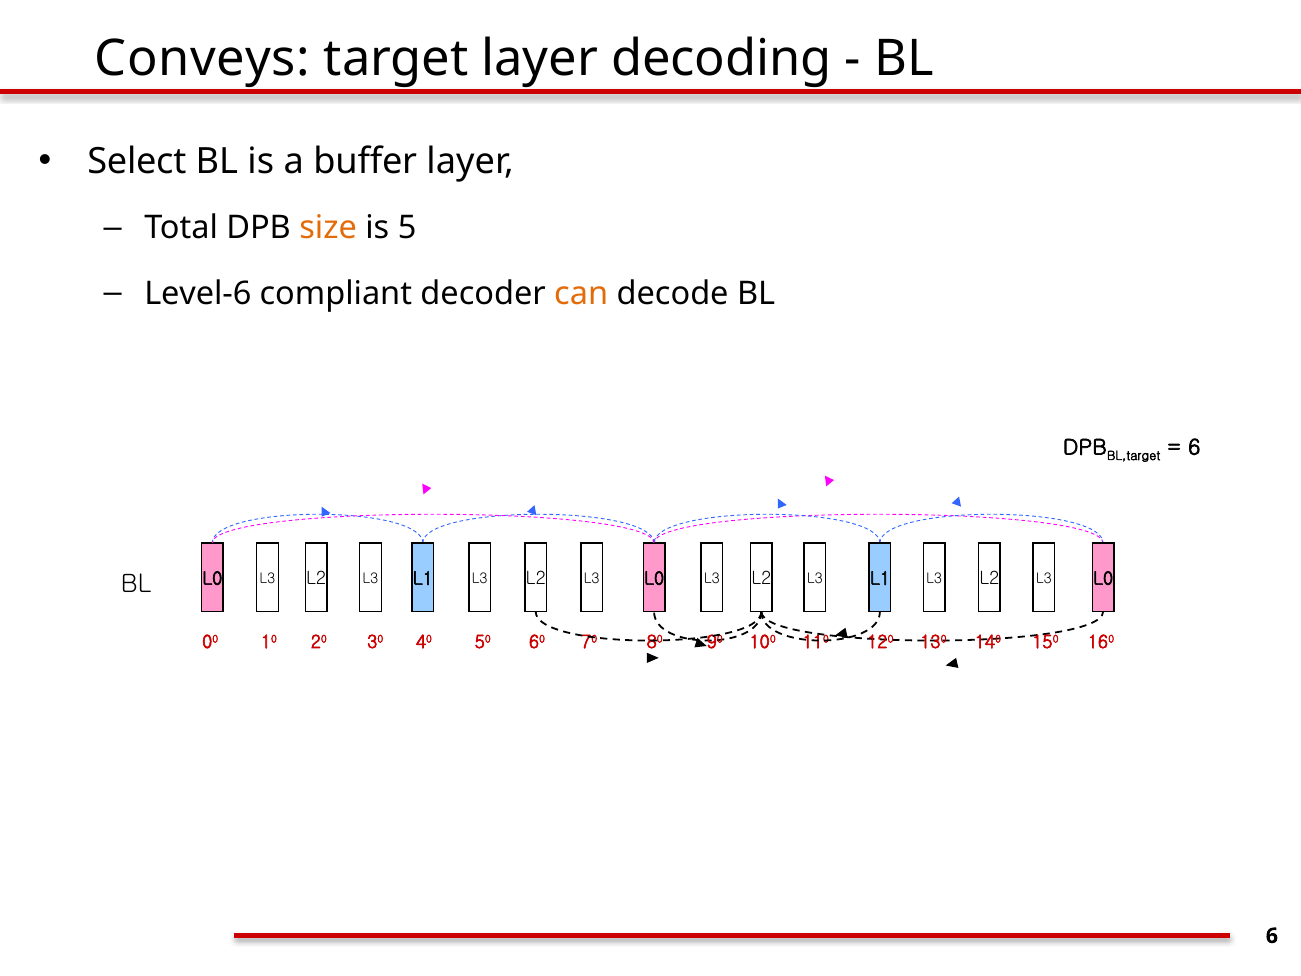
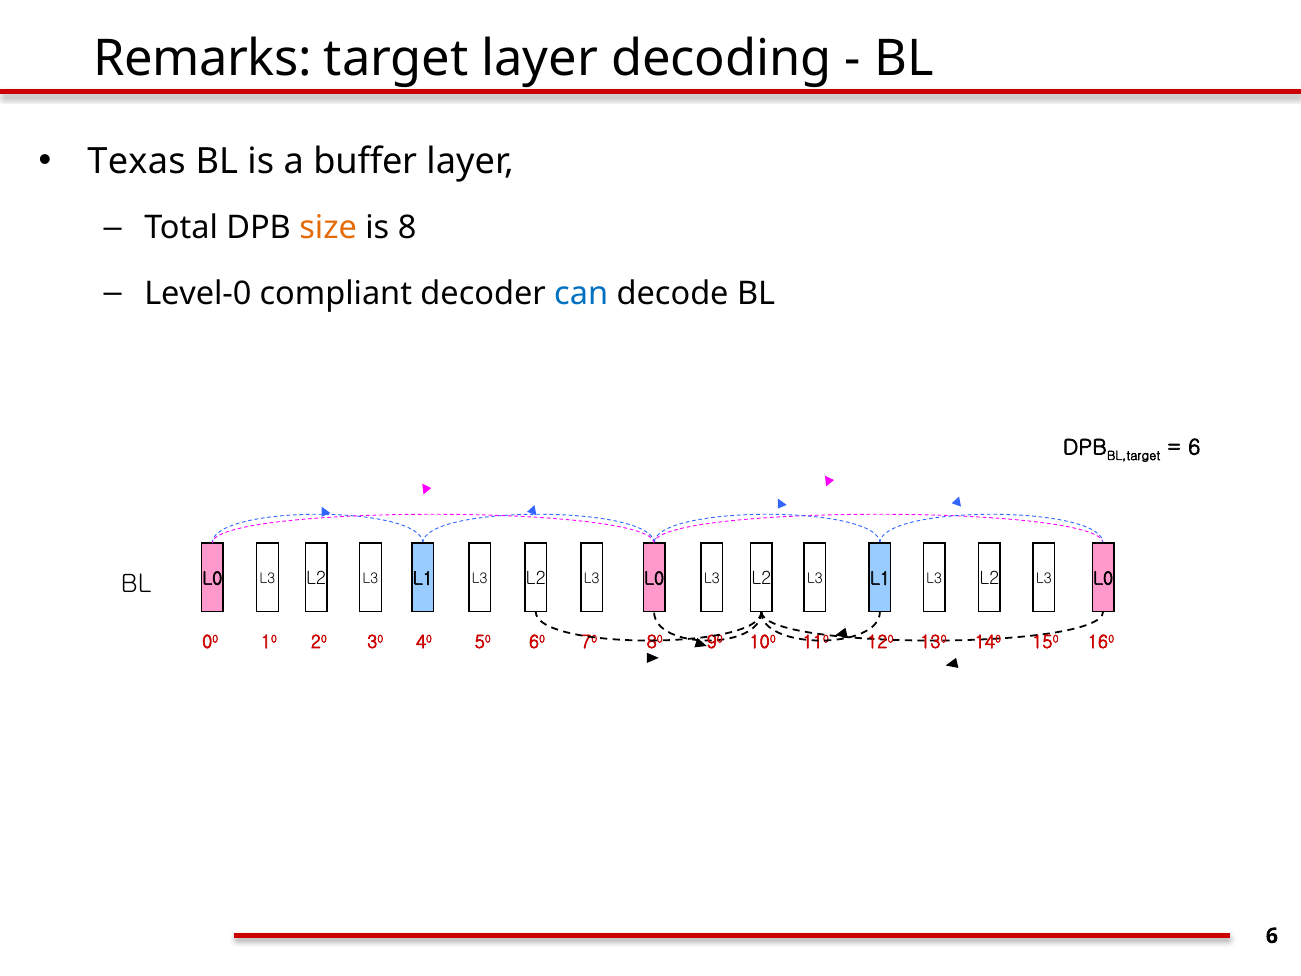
Conveys: Conveys -> Remarks (203, 58)
Select: Select -> Texas (137, 161)
5: 5 -> 8 (407, 228)
Level-6: Level-6 -> Level-0 (198, 293)
can colour: orange -> blue (581, 293)
